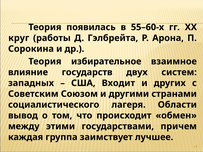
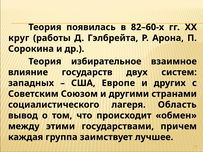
55–60-х: 55–60-х -> 82–60-х (148, 27)
Входит: Входит -> Европе (118, 83)
Области: Области -> Область (177, 105)
